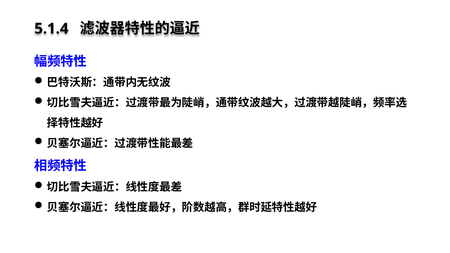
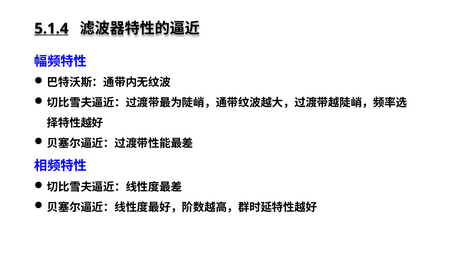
5.1.4 underline: none -> present (51, 29)
